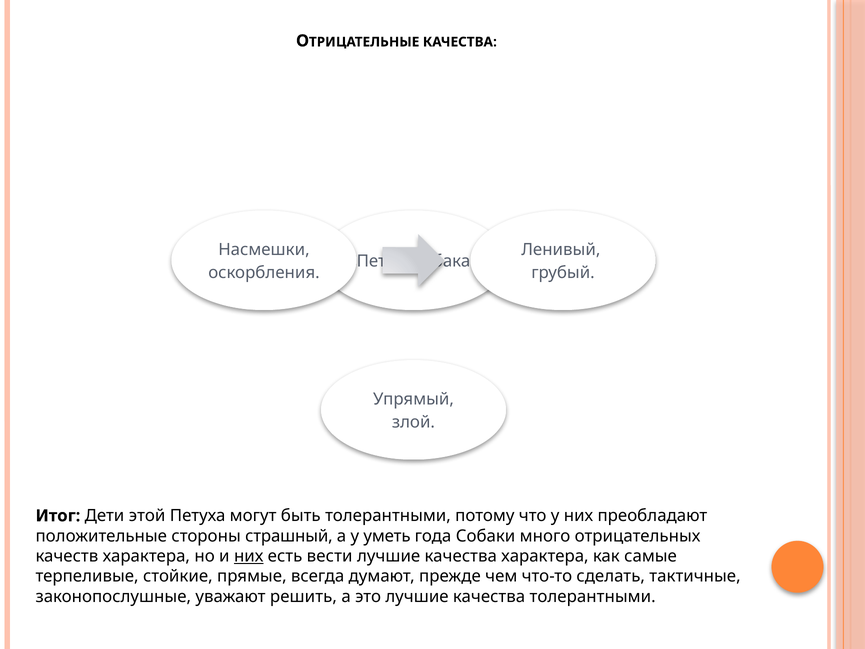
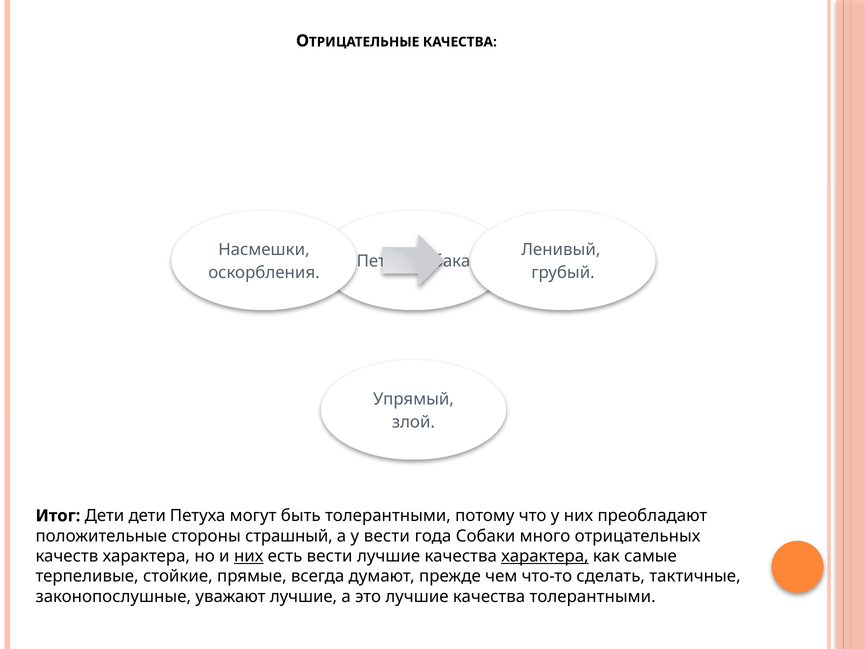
Дети этой: этой -> дети (147, 516)
у уметь: уметь -> вести (387, 536)
характера underline: none -> present (545, 556)
уважают решить: решить -> лучшие (304, 596)
